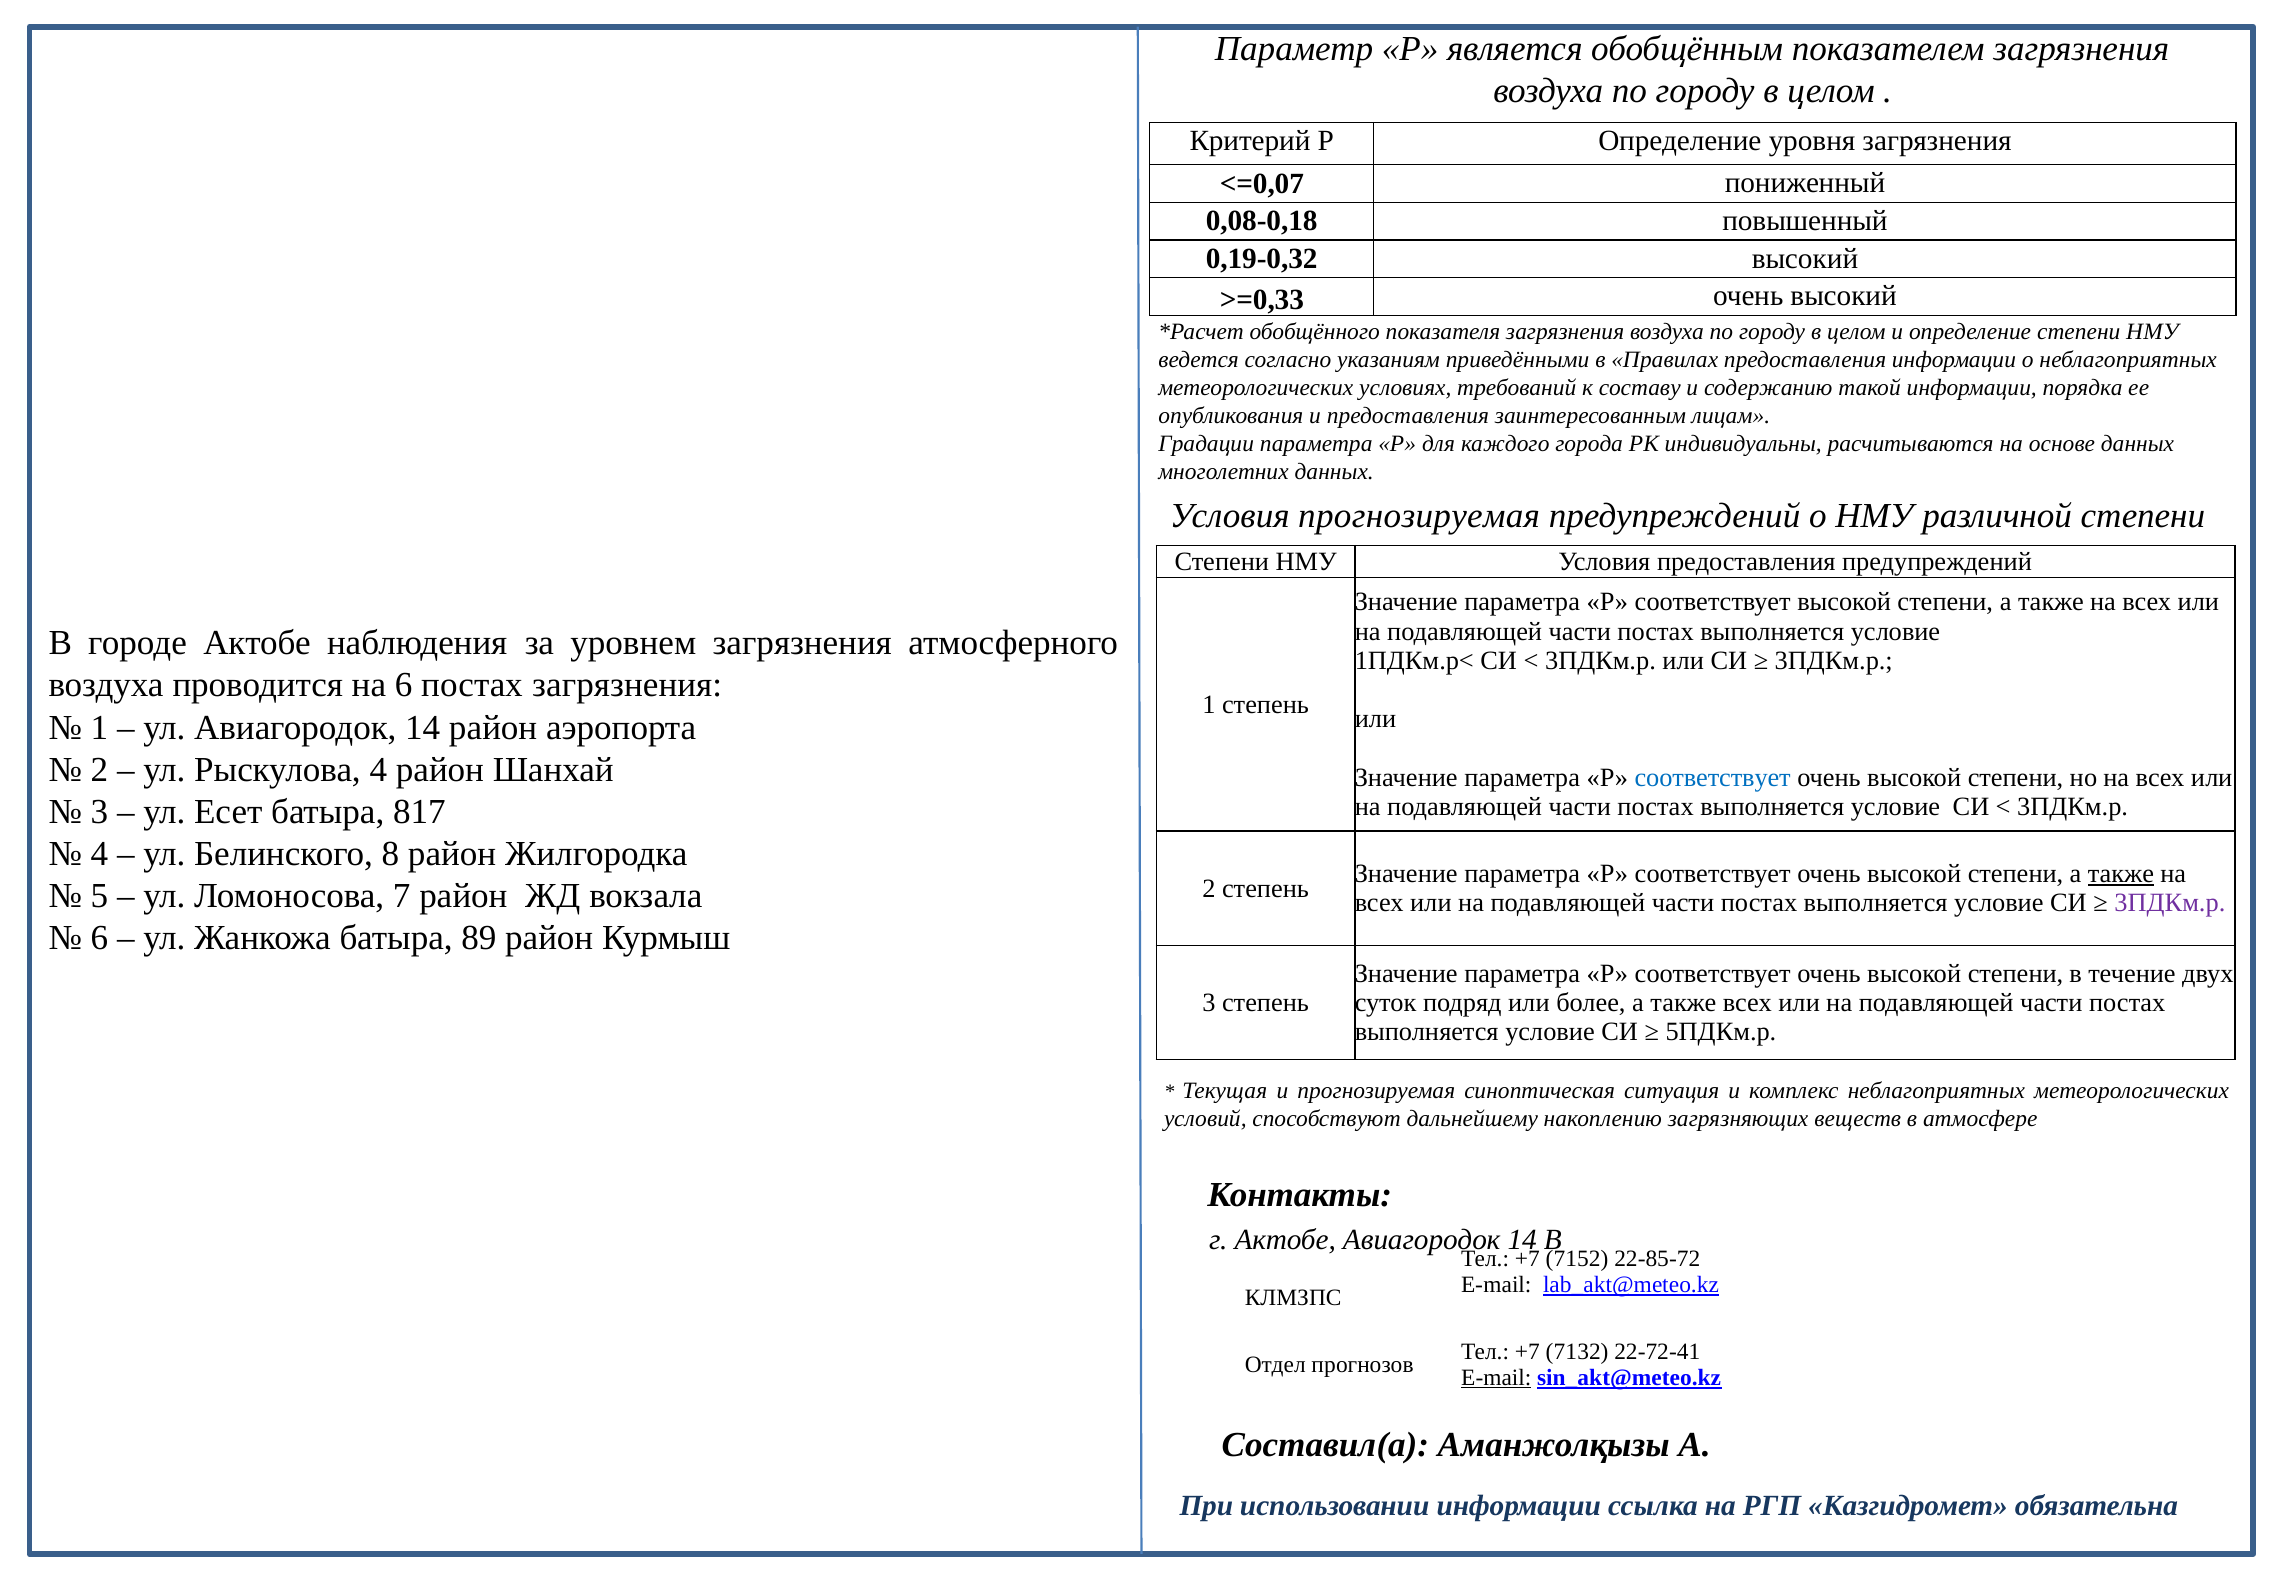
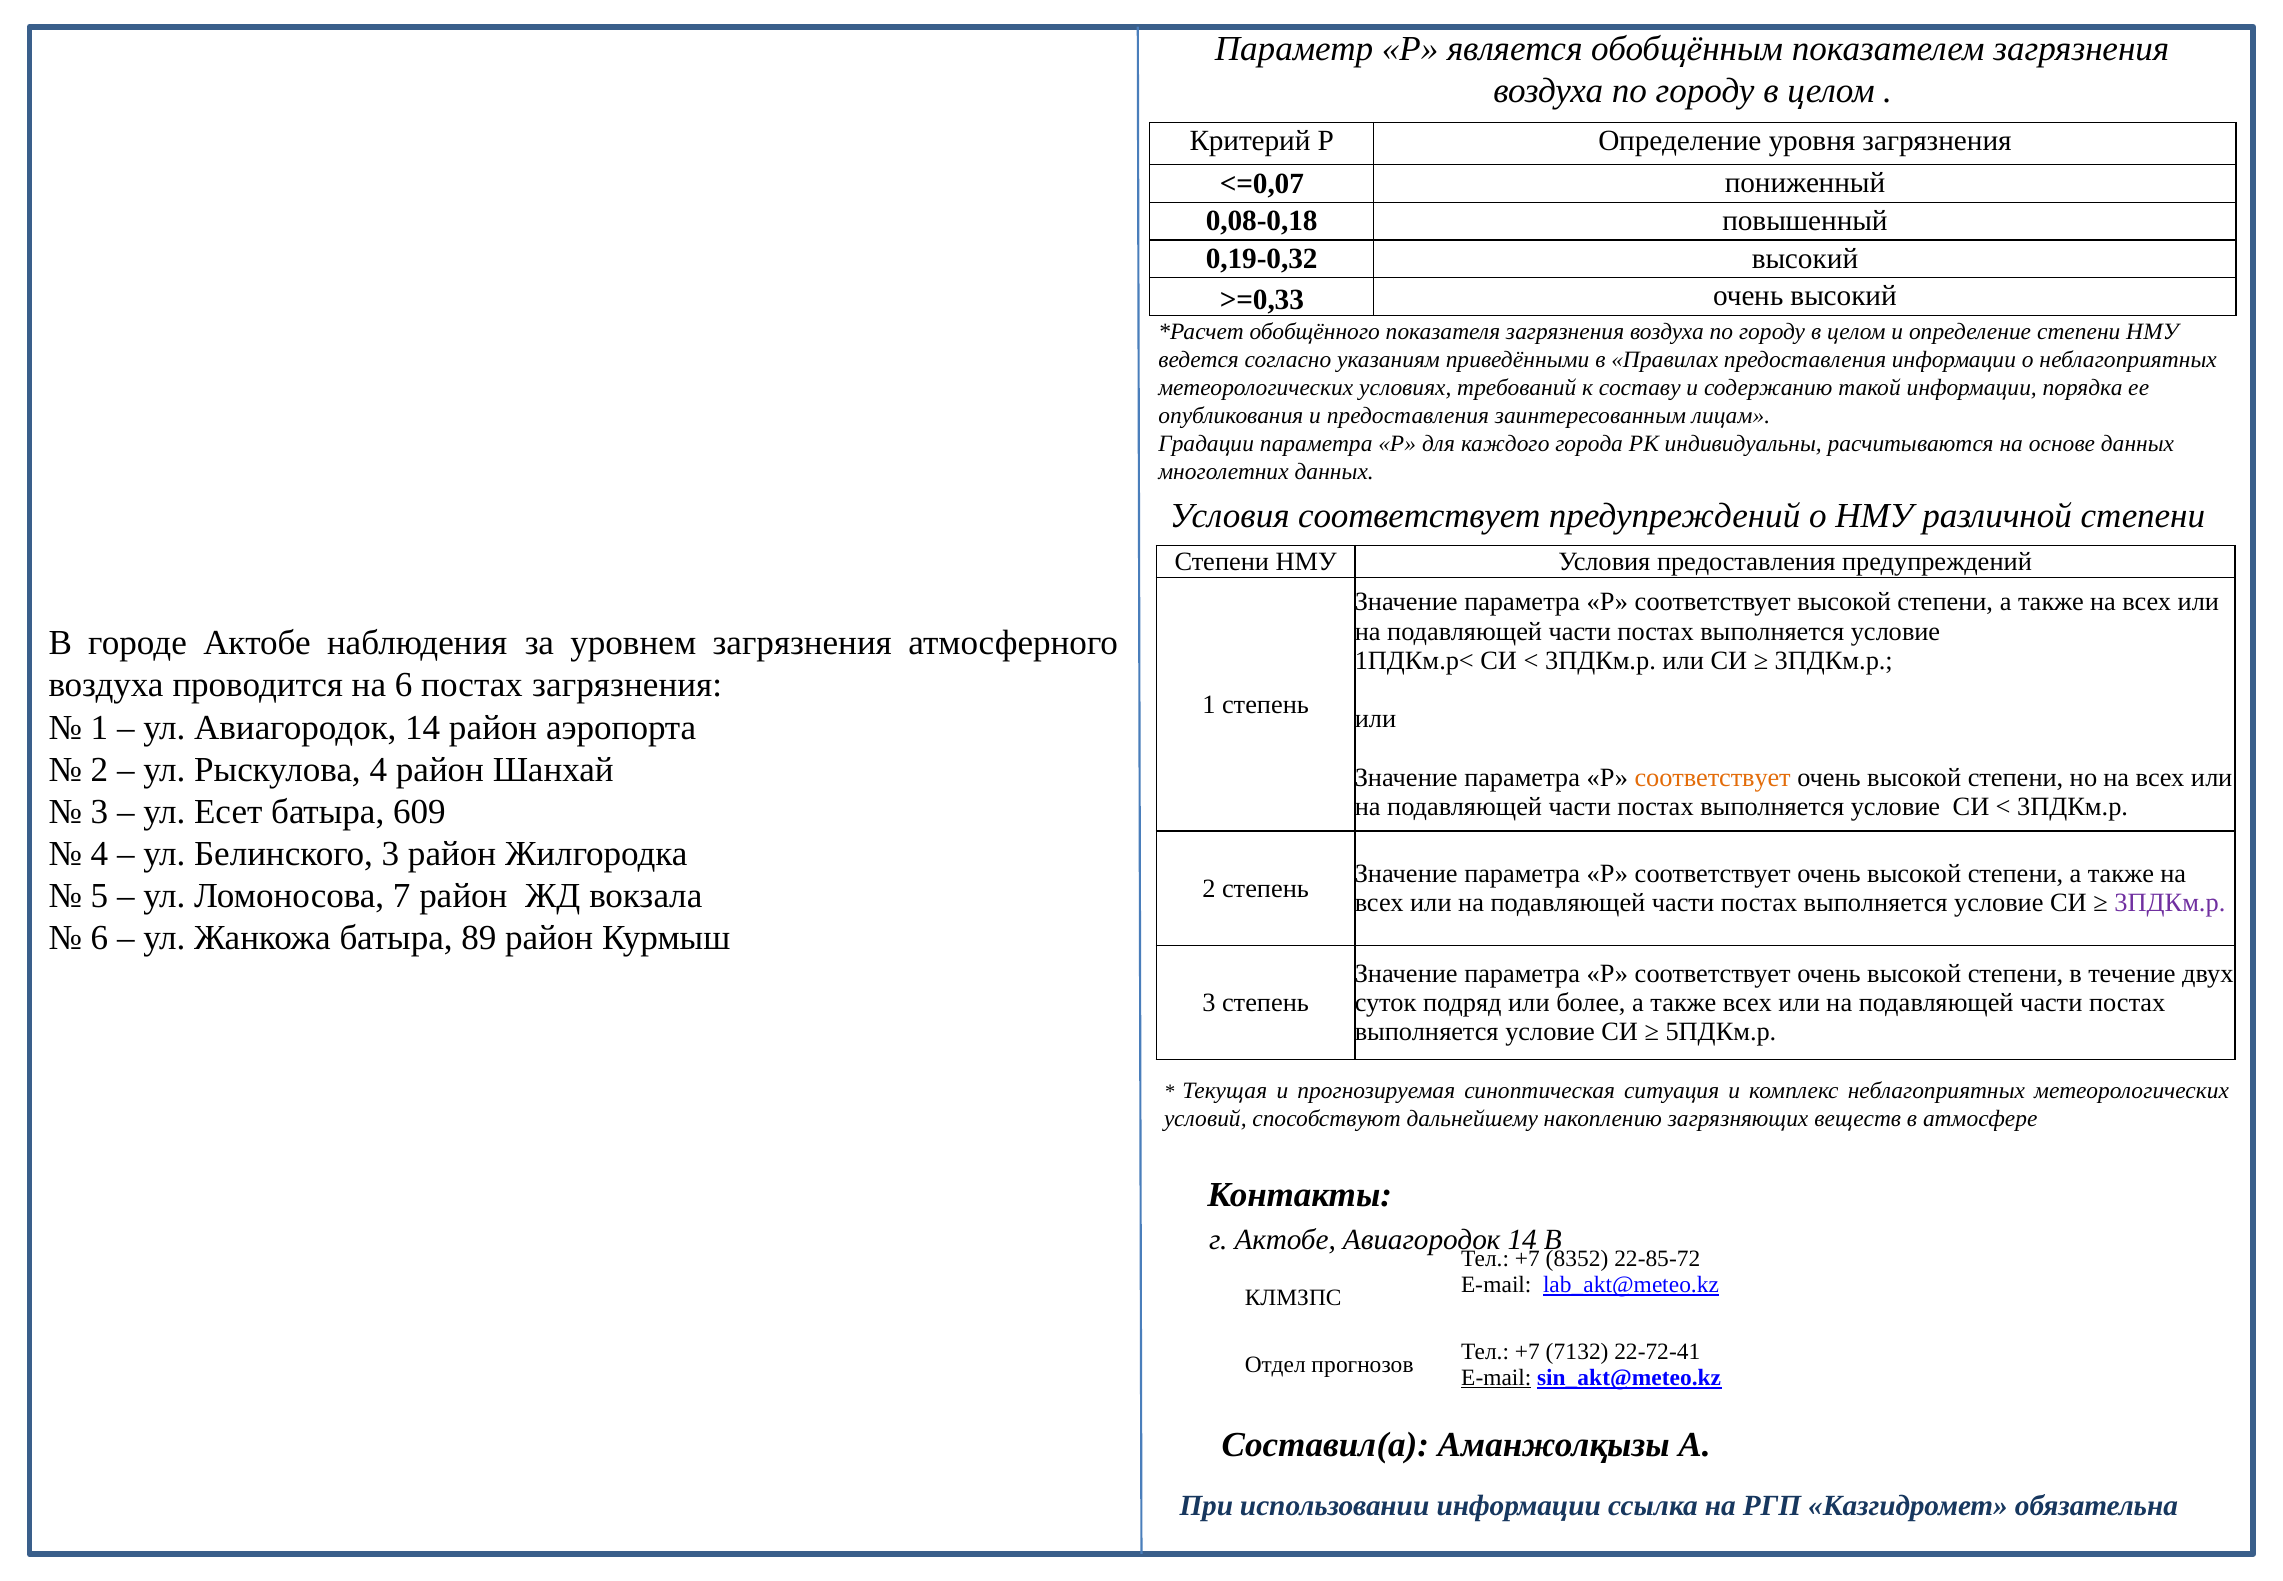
Условия прогнозируемая: прогнозируемая -> соответствует (1419, 515)
соответствует colour: blue -> orange (1713, 777)
817: 817 -> 609 (419, 812)
Белинского 8: 8 -> 3 (390, 854)
также underline: present -> none (2121, 873)
7152: 7152 -> 8352 (1577, 1258)
